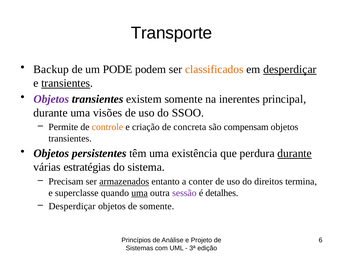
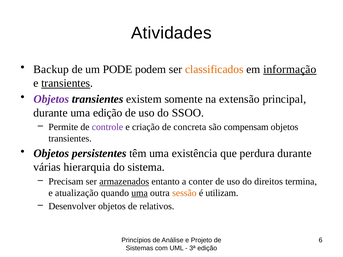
Transporte: Transporte -> Atividades (171, 33)
em desperdiçar: desperdiçar -> informação (290, 69)
inerentes: inerentes -> extensão (239, 99)
uma visões: visões -> edição (108, 113)
controle colour: orange -> purple (107, 127)
durante underline: present -> none (295, 154)
estratégias: estratégias -> hierarquia (87, 167)
superclasse: superclasse -> atualização (77, 193)
sessão colour: purple -> orange (184, 193)
detalhes: detalhes -> utilizam (222, 193)
Desperdiçar: Desperdiçar -> Desenvolver (72, 206)
de somente: somente -> relativos (157, 206)
